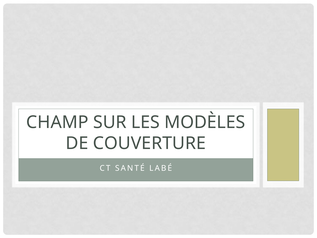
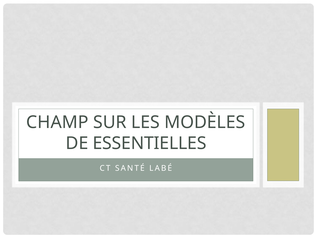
COUVERTURE: COUVERTURE -> ESSENTIELLES (150, 143)
